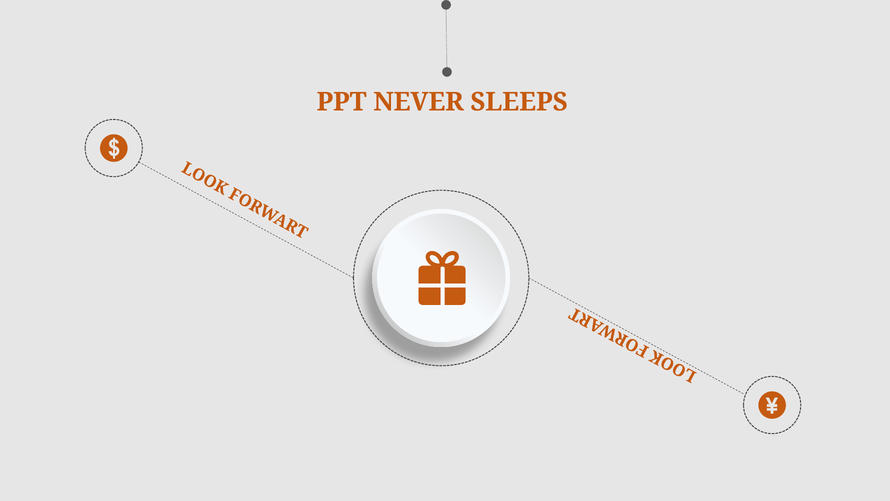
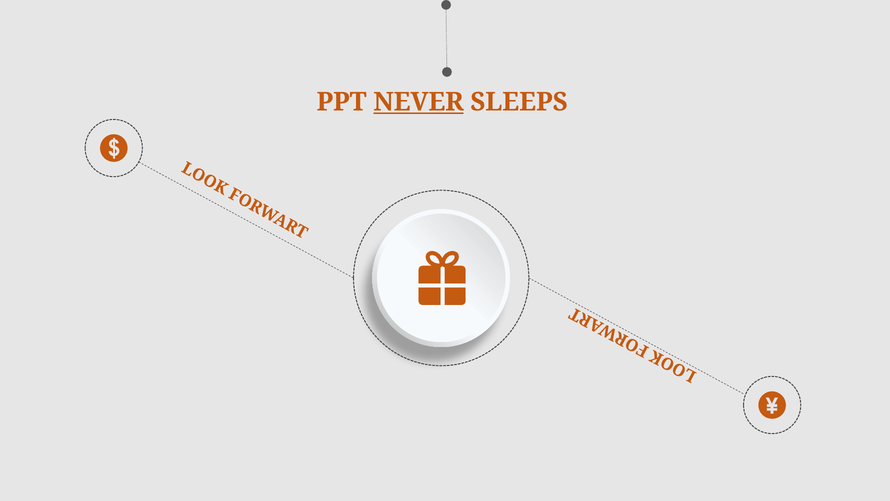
NEVER underline: none -> present (418, 102)
